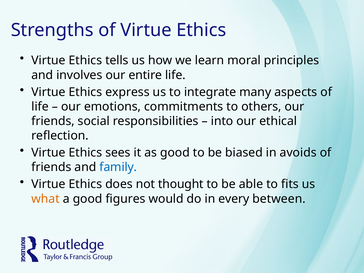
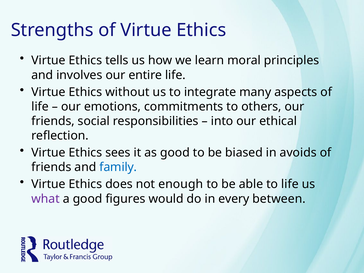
express: express -> without (127, 92)
thought: thought -> enough (181, 184)
to fits: fits -> life (290, 184)
what colour: orange -> purple (46, 199)
